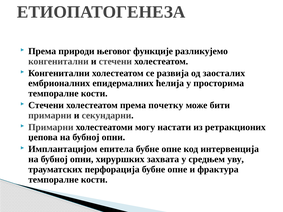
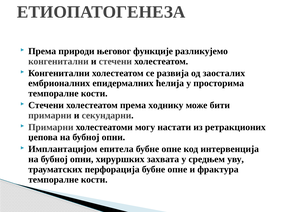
почетку: почетку -> ходнику (166, 105)
